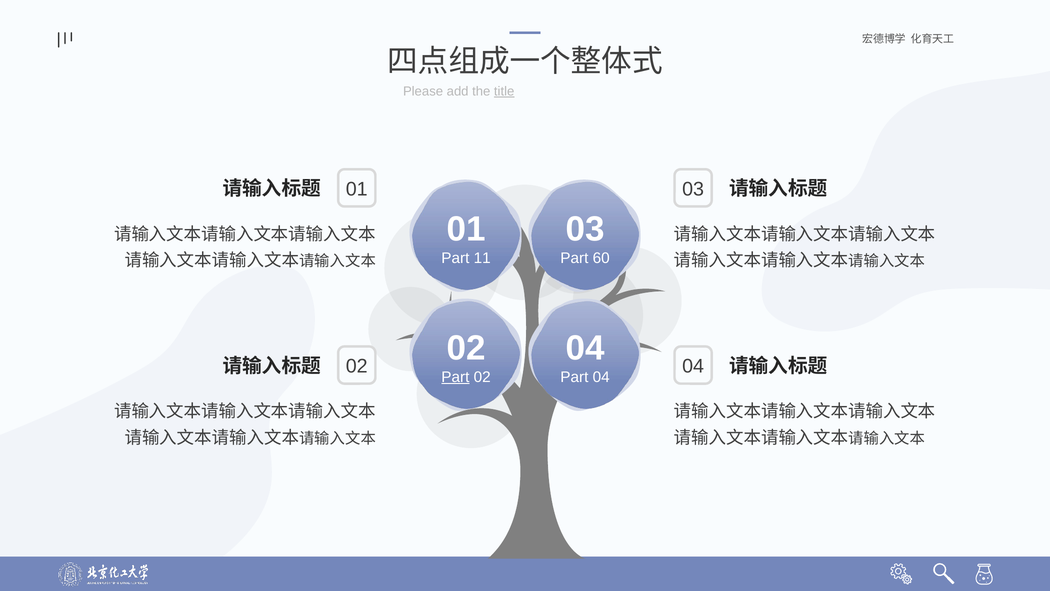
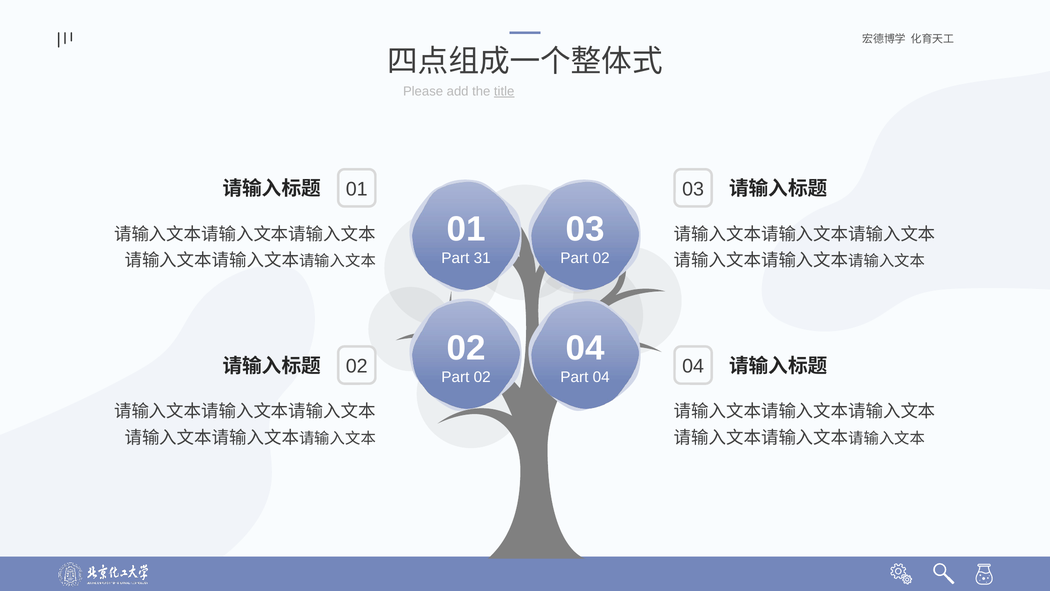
11: 11 -> 31 (482, 258)
60: 60 -> 02 (601, 258)
Part underline: present -> none (455, 377)
